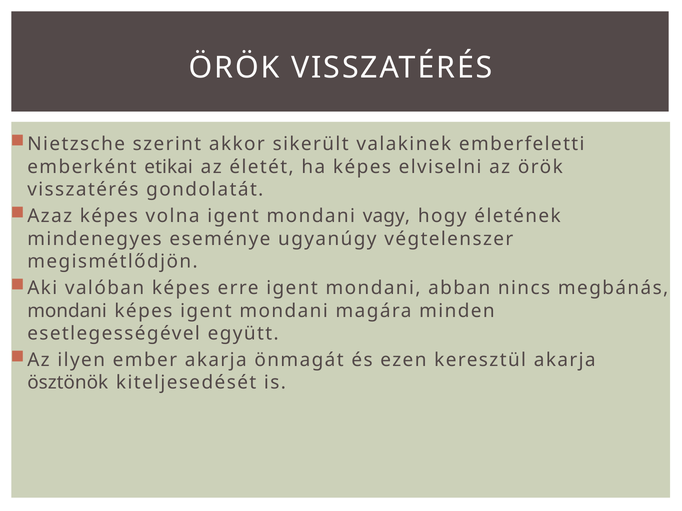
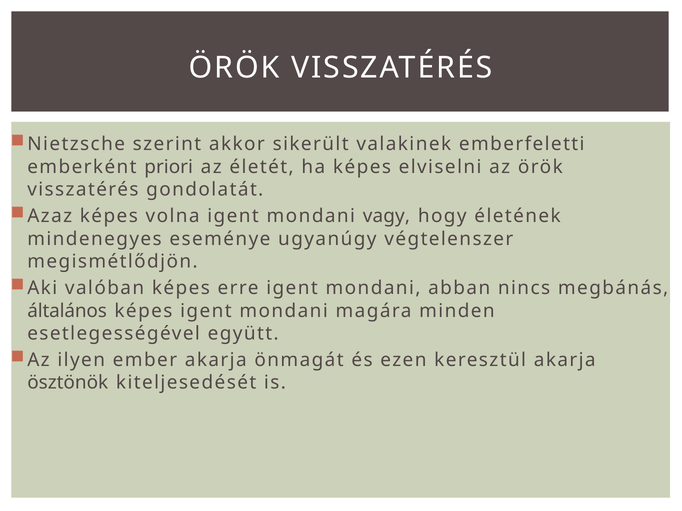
etikai: etikai -> priori (169, 167)
mondani: mondani -> általános (67, 311)
